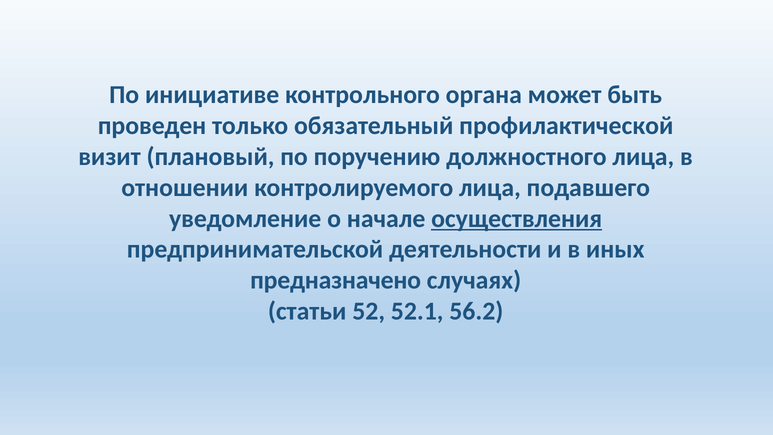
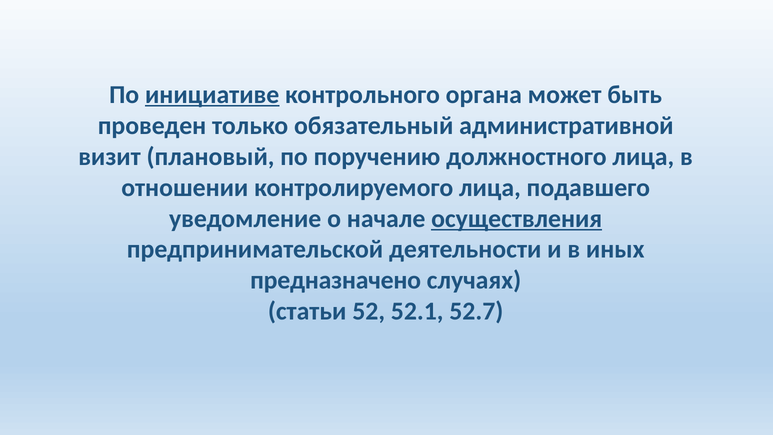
инициативе underline: none -> present (212, 95)
профилактической: профилактической -> административной (566, 126)
56.2: 56.2 -> 52.7 (476, 311)
